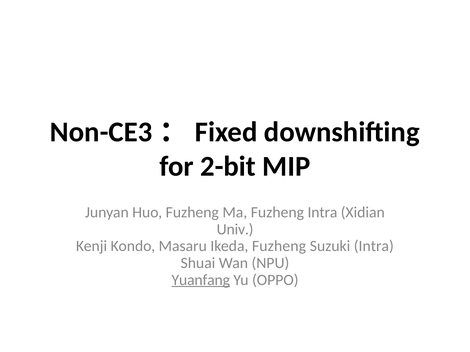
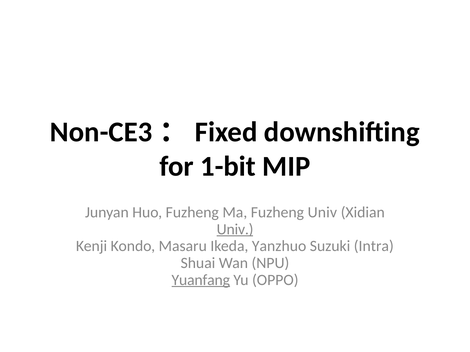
2-bit: 2-bit -> 1-bit (228, 167)
Fuzheng Intra: Intra -> Univ (322, 213)
Univ underline: none -> present (235, 230)
Ikeda Fuzheng: Fuzheng -> Yanzhuo (279, 246)
